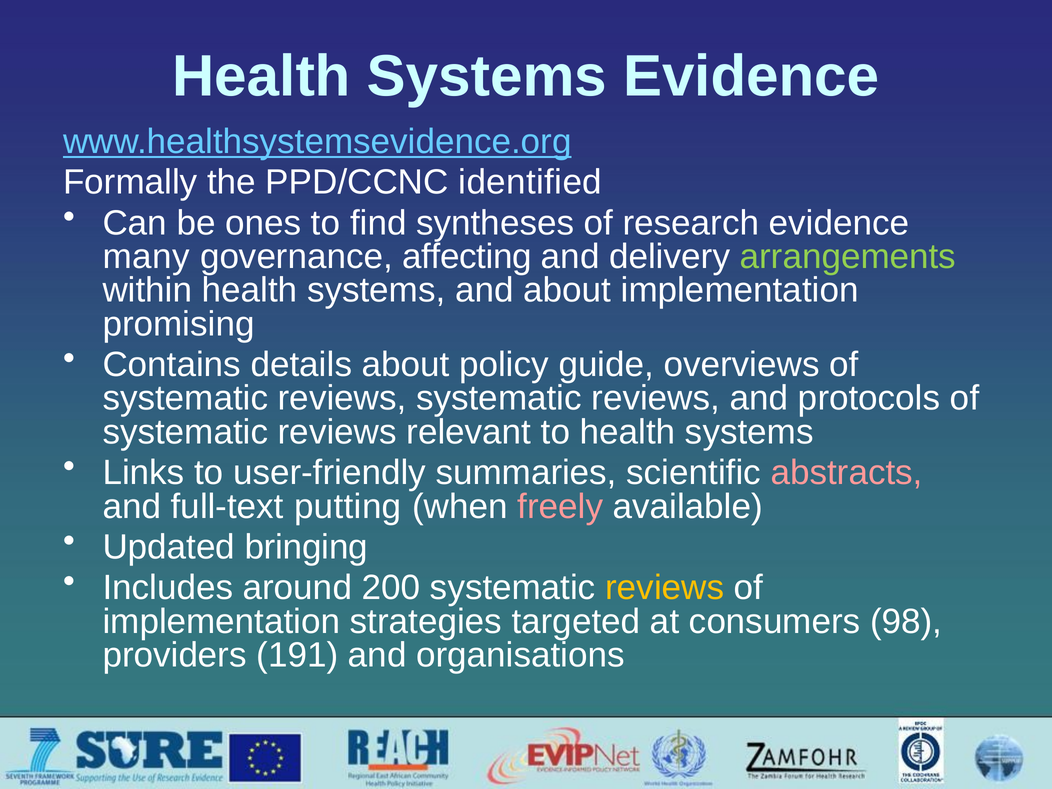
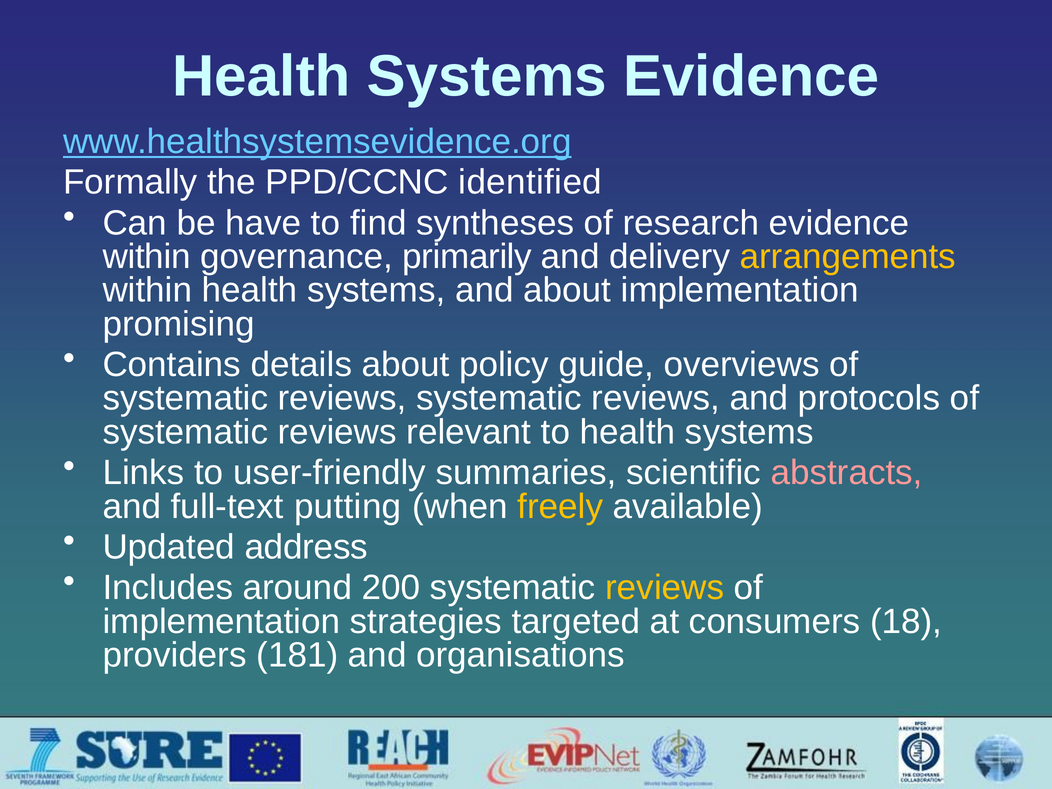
ones: ones -> have (263, 223)
many: many -> within (147, 257)
affecting: affecting -> primarily (467, 257)
arrangements colour: light green -> yellow (848, 257)
freely colour: pink -> yellow (560, 506)
bringing: bringing -> address (306, 547)
98: 98 -> 18 (906, 621)
191: 191 -> 181 (297, 655)
